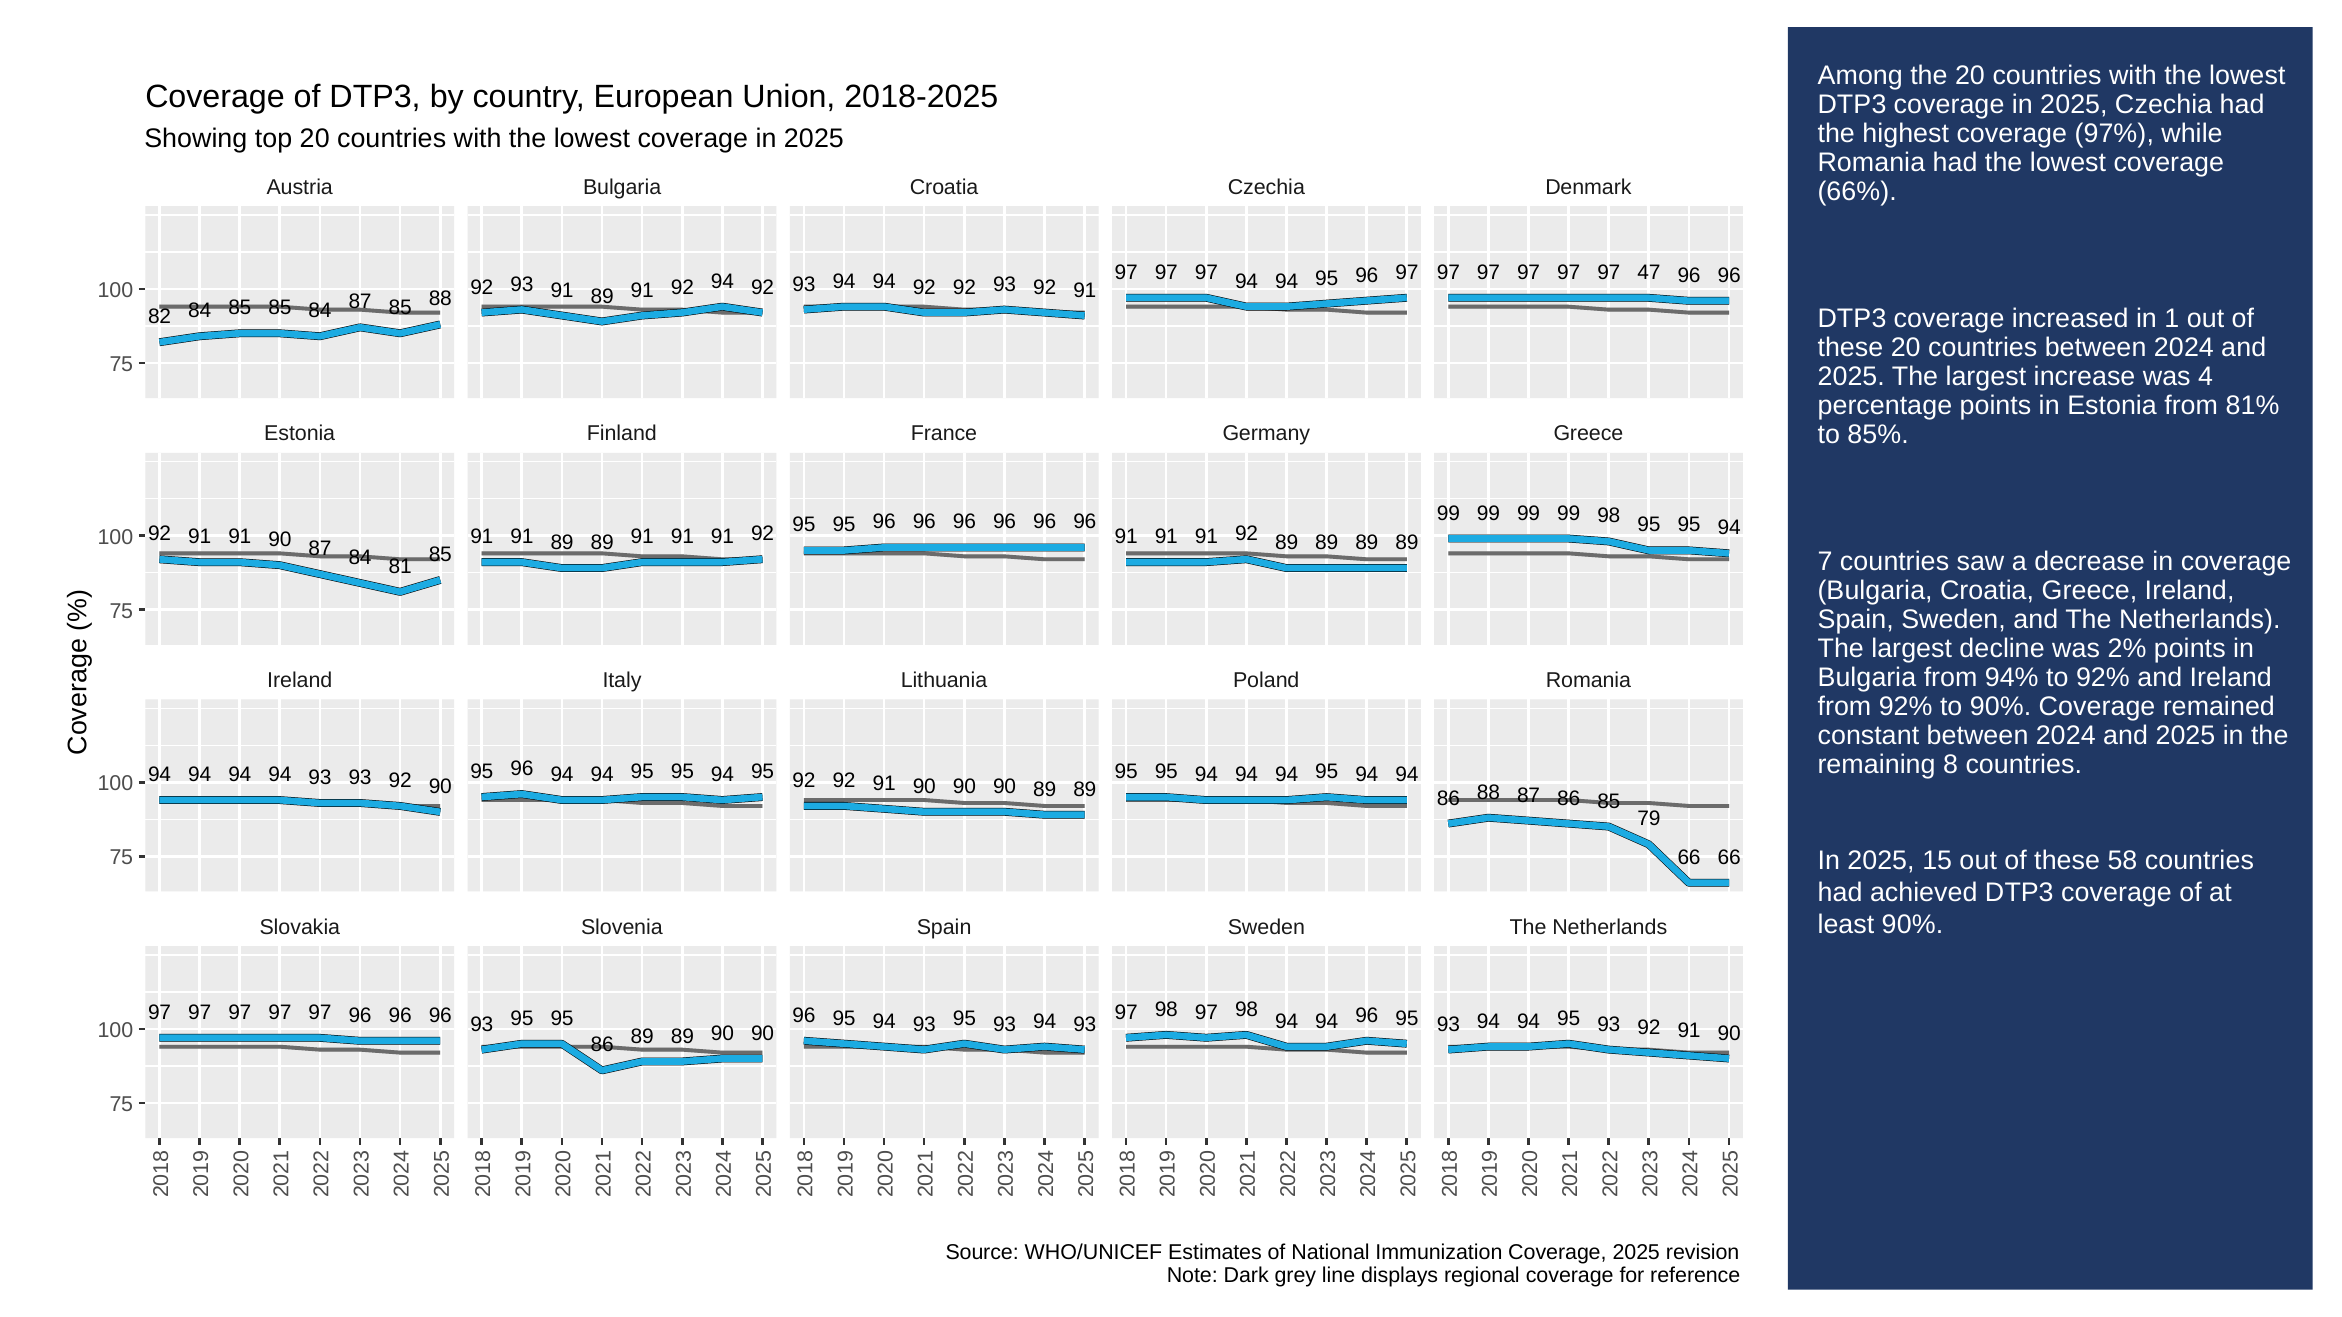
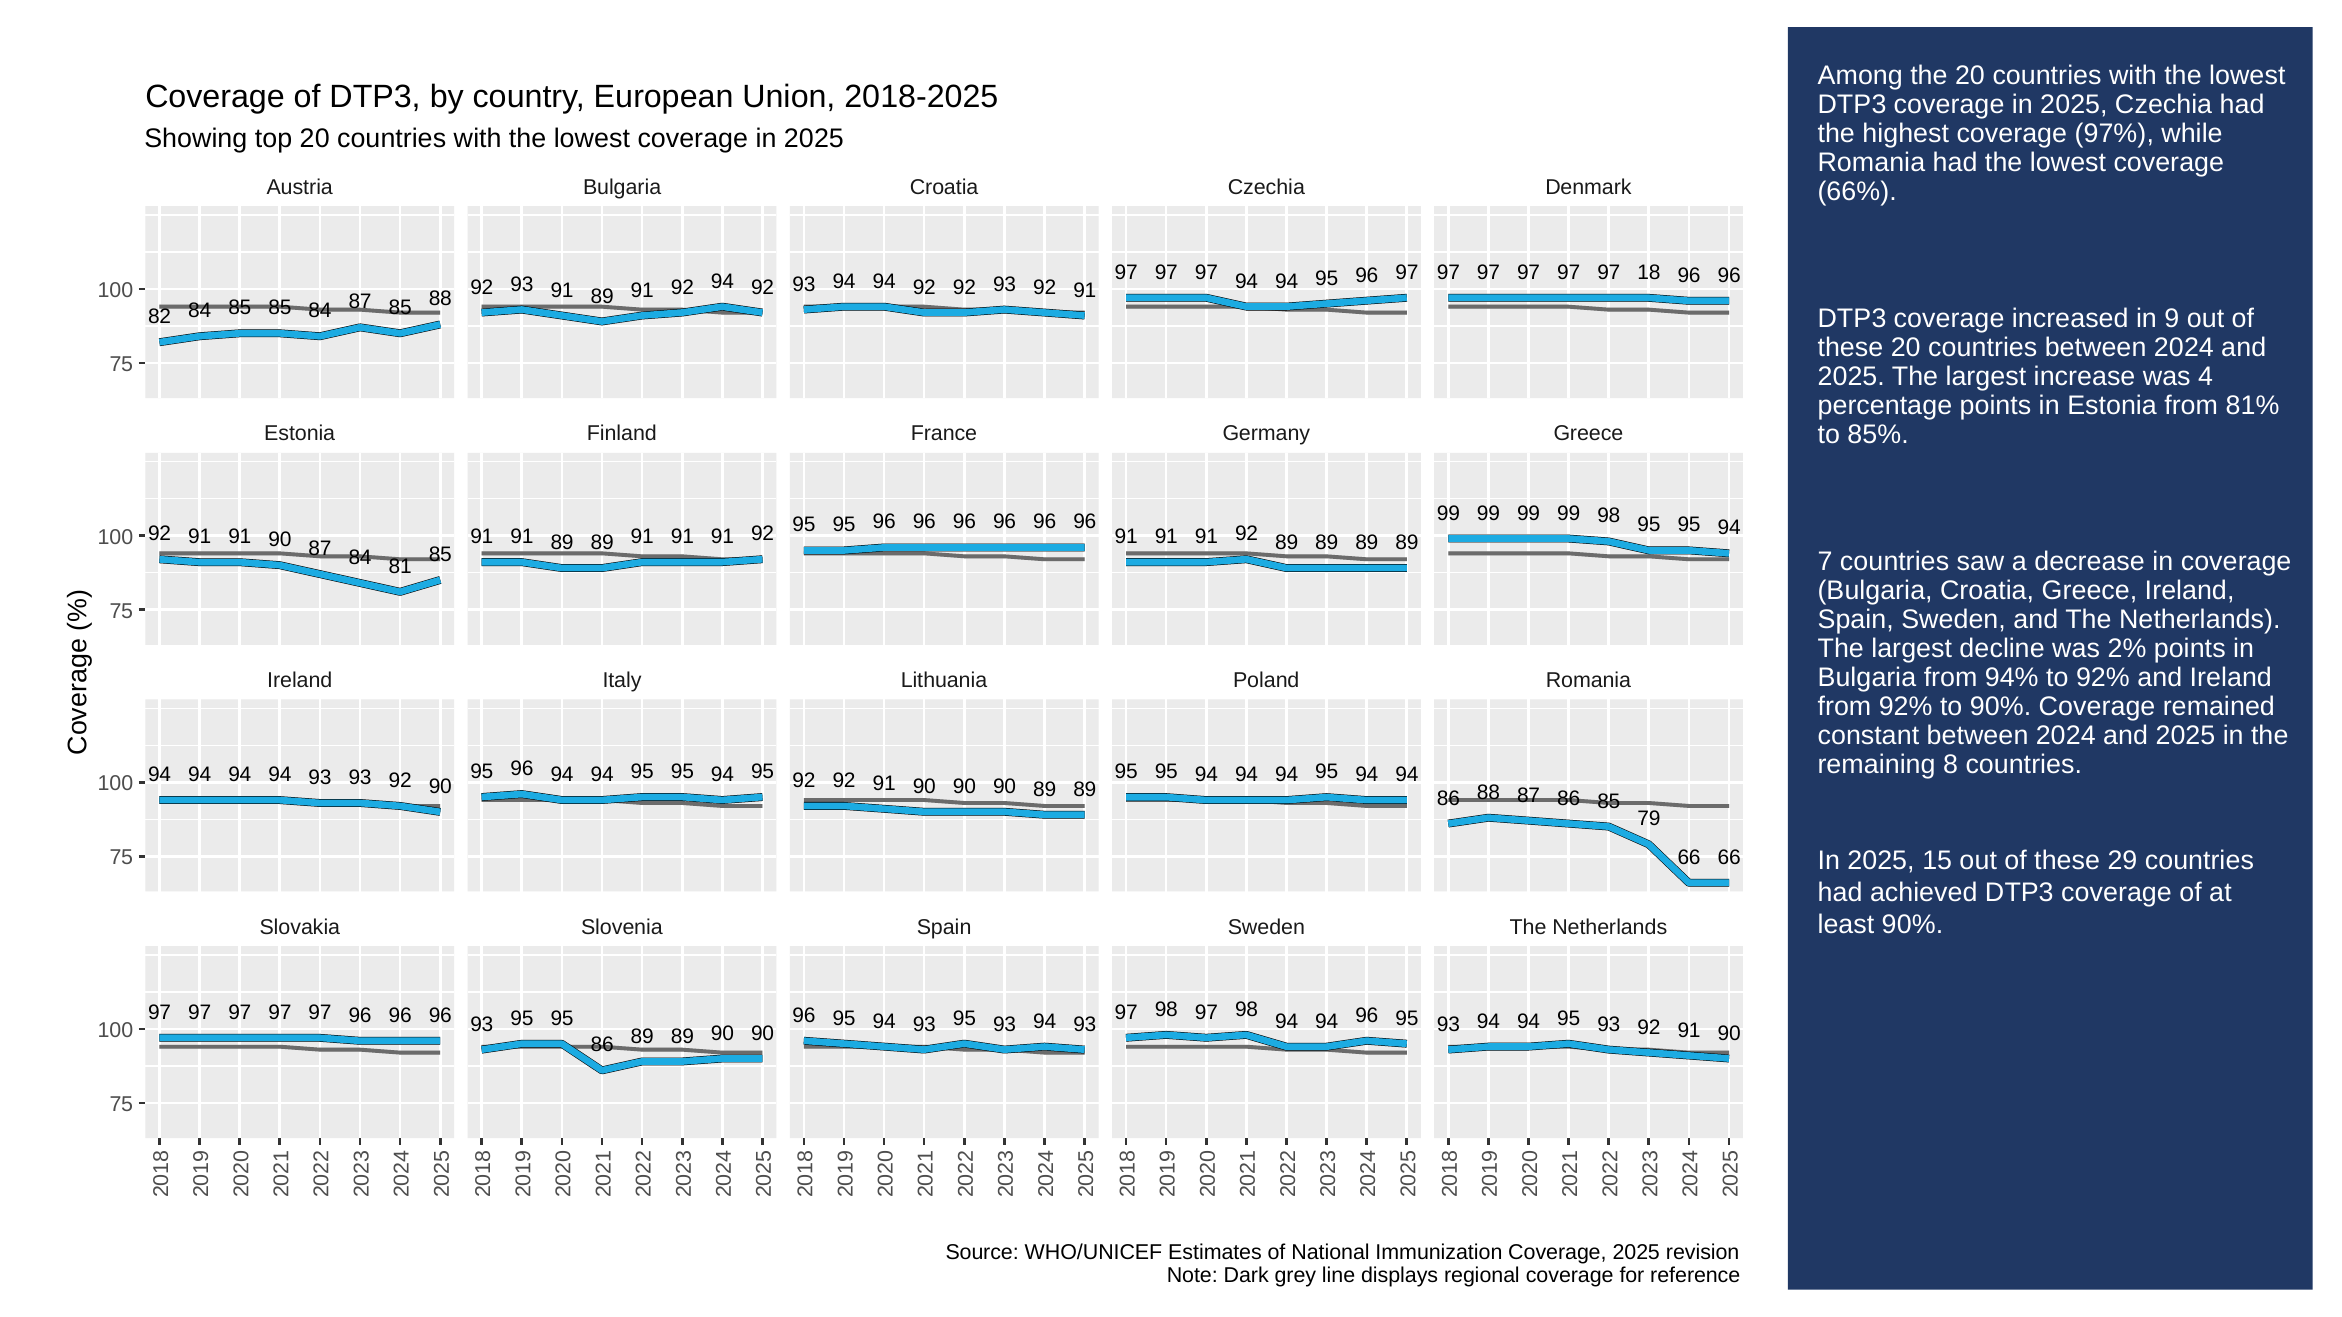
47: 47 -> 18 (1649, 272)
in 1: 1 -> 9 (2172, 319)
58: 58 -> 29 (2122, 861)
